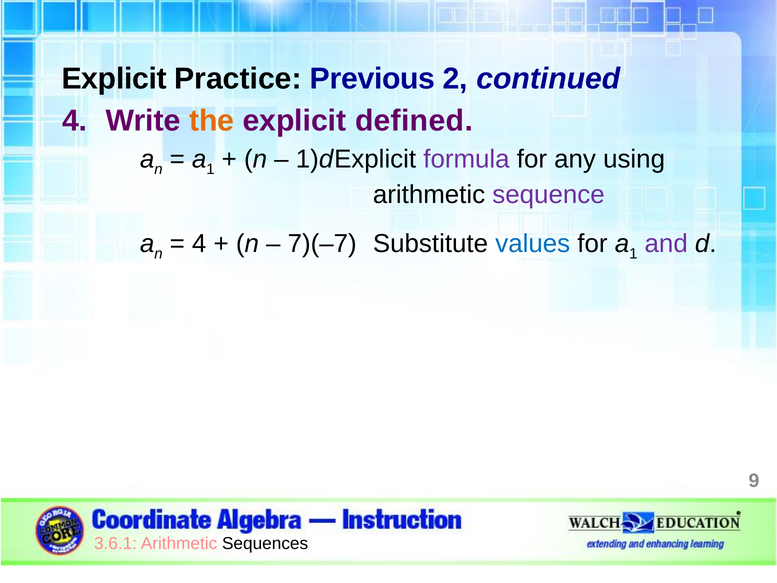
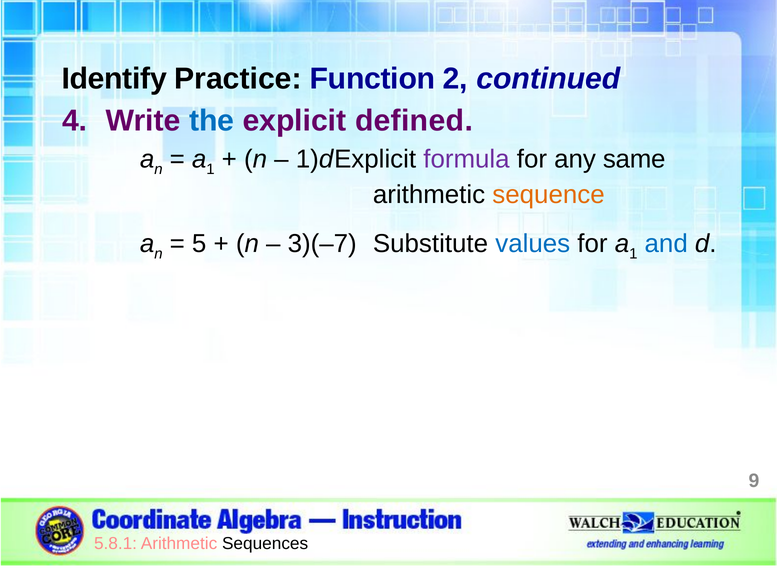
Explicit: Explicit -> Identify (114, 78)
Previous: Previous -> Function (372, 78)
the colour: orange -> blue (212, 121)
using: using -> same (634, 159)
sequence colour: purple -> orange (549, 195)
4: 4 -> 5 (199, 244)
7)(–7: 7)(–7 -> 3)(–7 (322, 244)
and colour: purple -> blue (666, 244)
3.6.1: 3.6.1 -> 5.8.1 (116, 543)
